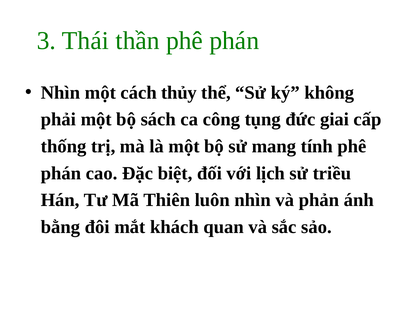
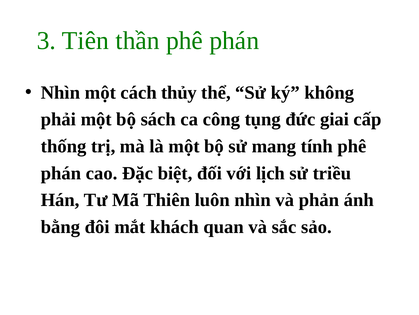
Thái: Thái -> Tiên (85, 41)
